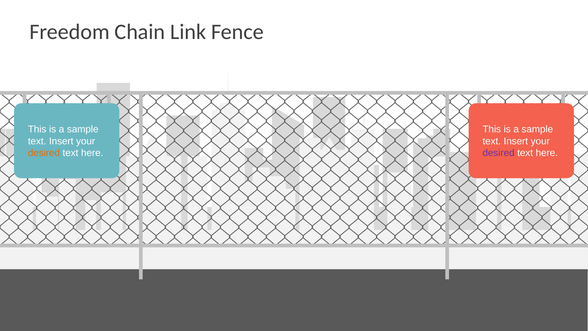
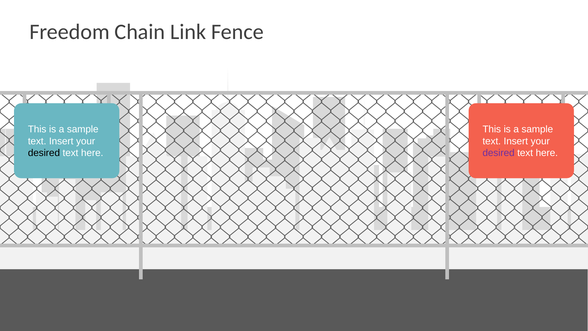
desired colour: orange -> black (44, 153)
